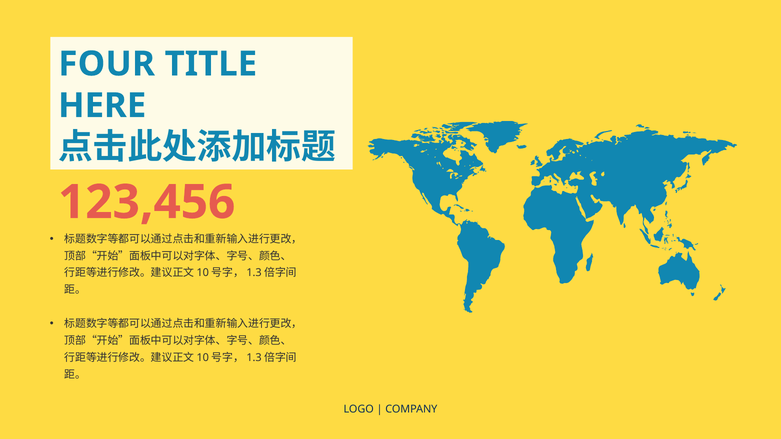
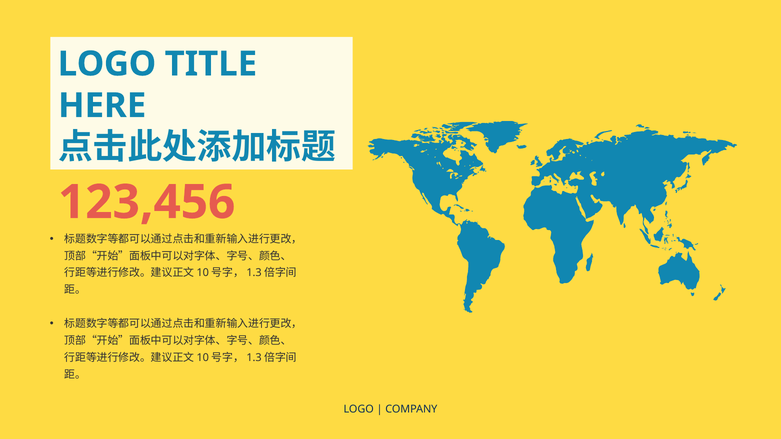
FOUR: FOUR -> LOGO (107, 64)
